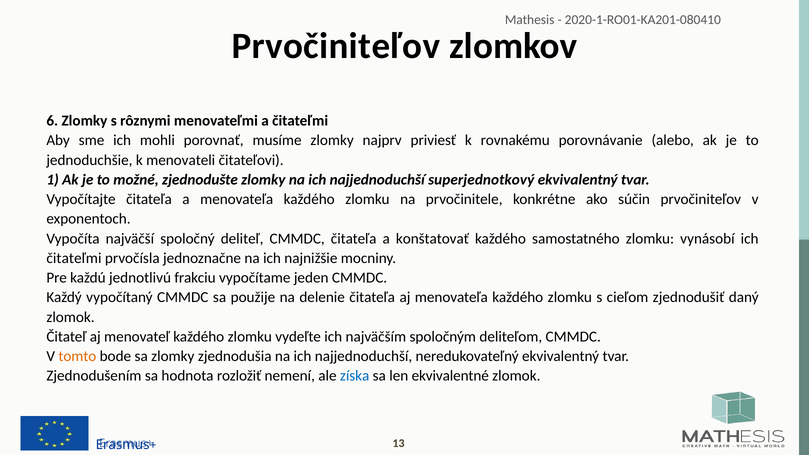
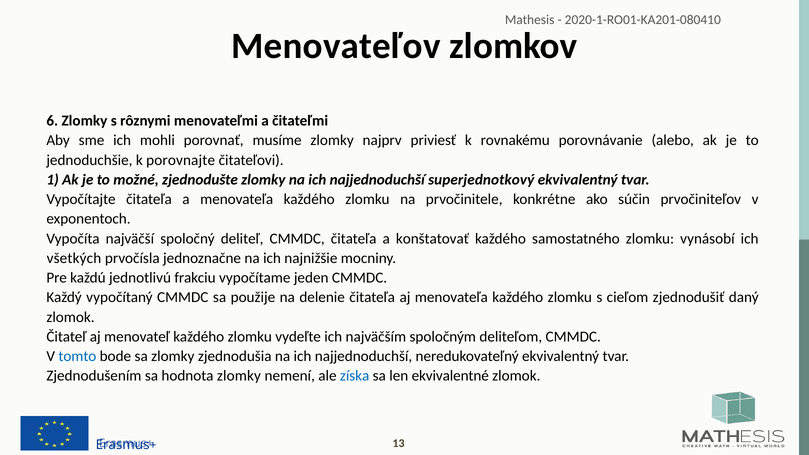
Prvočiniteľov: Prvočiniteľov -> Menovateľov (336, 46)
menovateli: menovateli -> porovnajte (181, 160)
čitateľmi: čitateľmi -> všetkých (74, 258)
tomto colour: orange -> blue (77, 356)
hodnota rozložiť: rozložiť -> zlomky (239, 376)
